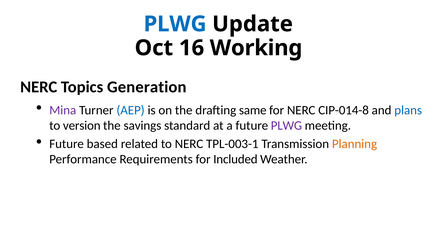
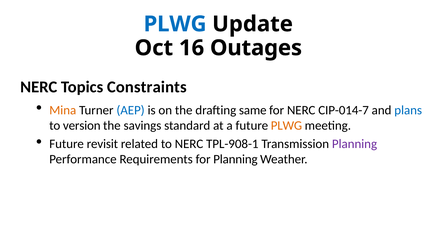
Working: Working -> Outages (256, 48)
Generation: Generation -> Constraints (147, 87)
Mina colour: purple -> orange (63, 110)
CIP-014-8: CIP-014-8 -> CIP-014-7 (344, 110)
PLWG colour: purple -> orange (286, 126)
based: based -> revisit (102, 144)
TPL-003-1: TPL-003-1 -> TPL-908-1 (232, 144)
Planning colour: orange -> purple (355, 144)
for Included: Included -> Planning (235, 159)
